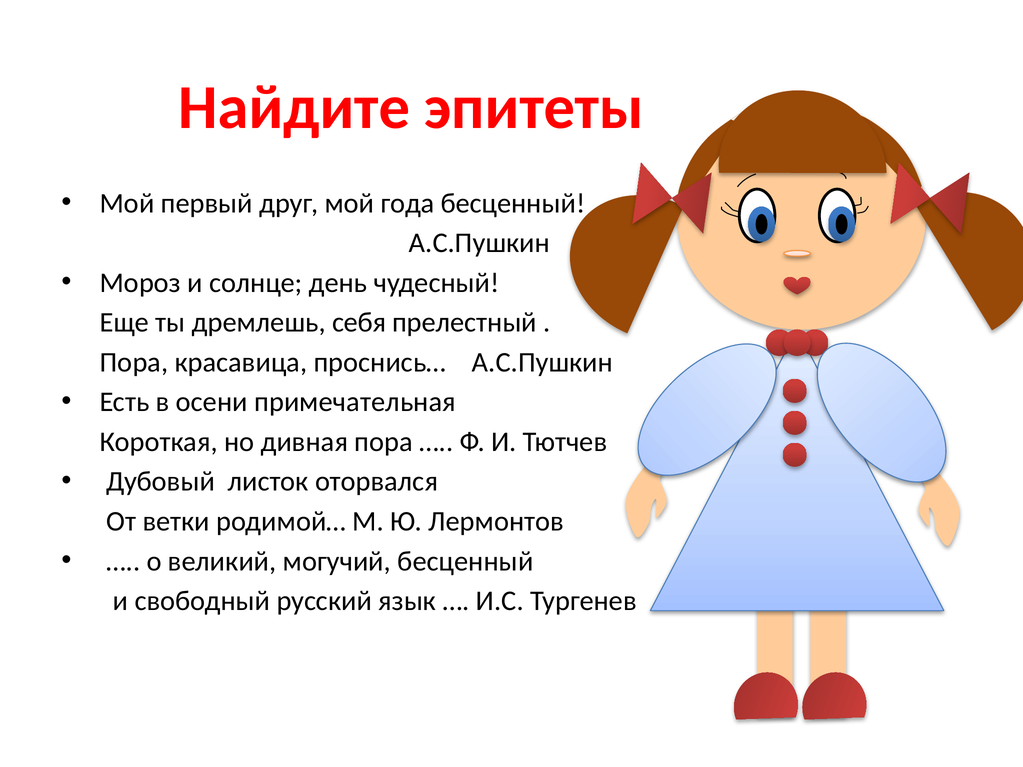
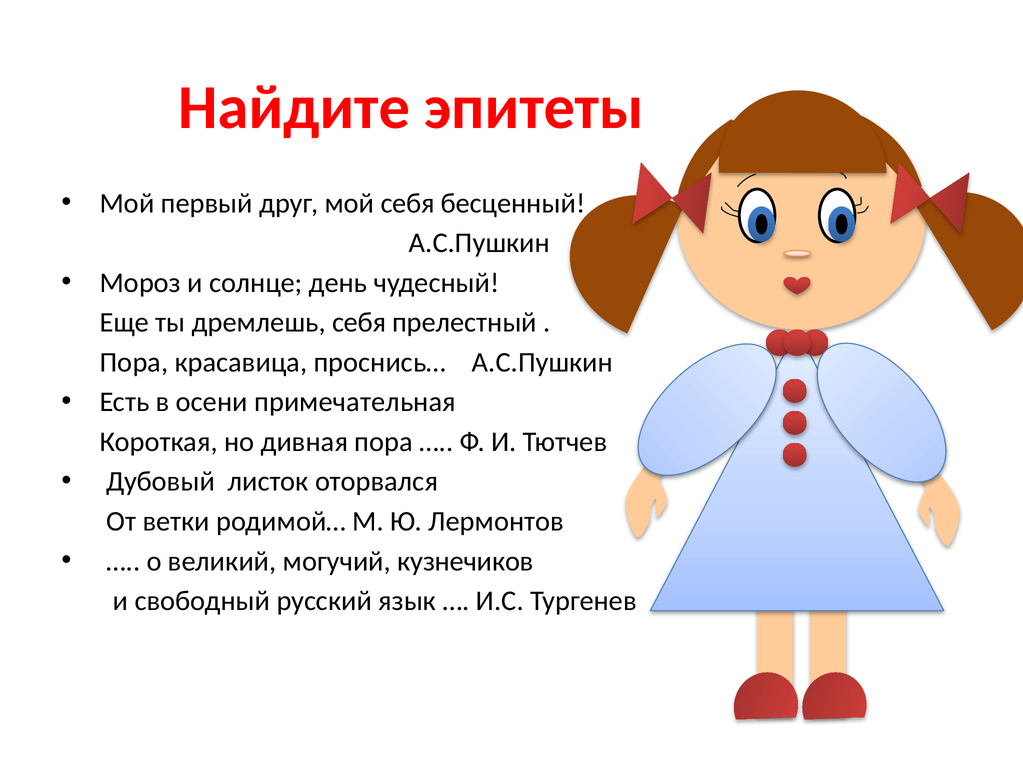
мой года: года -> себя (408, 203)
могучий бесценный: бесценный -> кузнечиков (465, 561)
